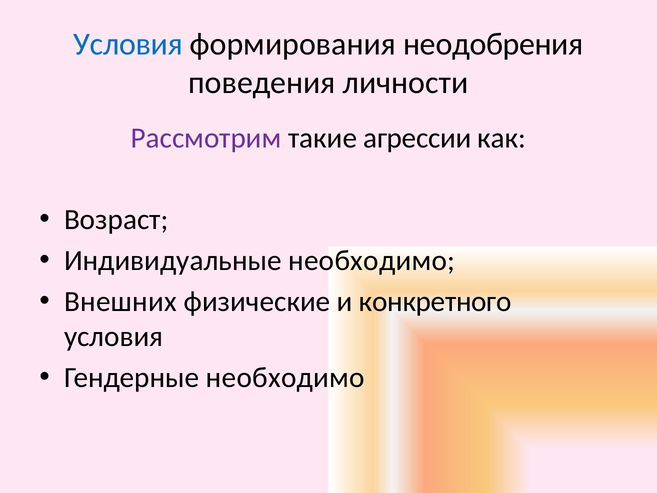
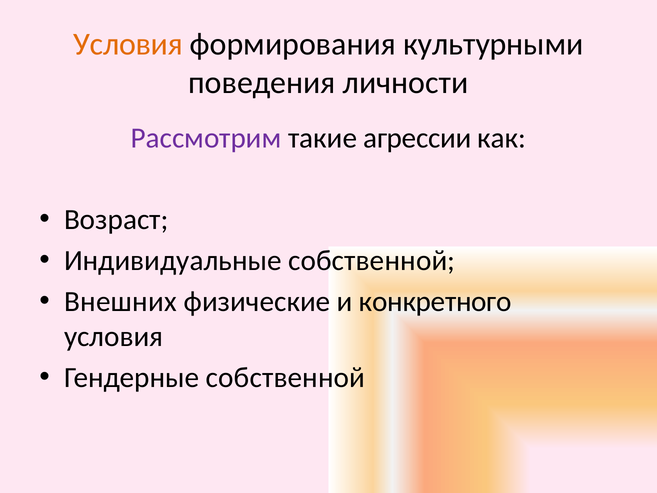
Условия colour: blue -> orange (128, 44)
неодобрения: неодобрения -> культурными (493, 44)
Индивидуальные необходимо: необходимо -> собственной (372, 261)
Гендерные необходимо: необходимо -> собственной (285, 377)
